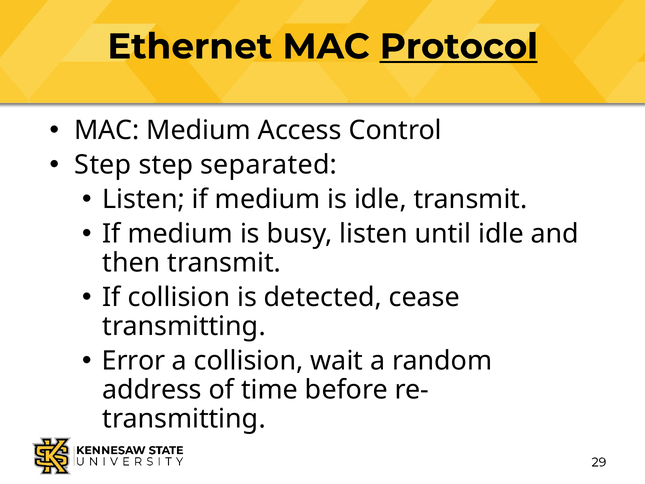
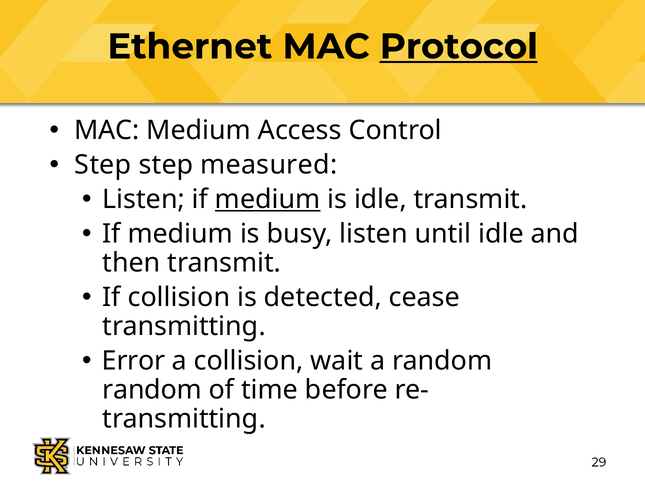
separated: separated -> measured (269, 165)
medium underline: none -> present (268, 199)
address: address -> random (152, 390)
